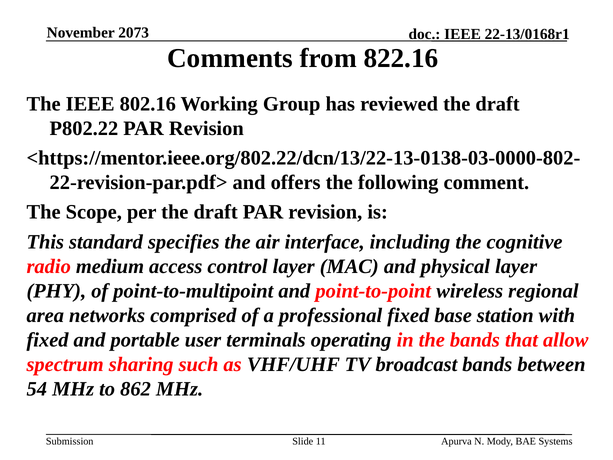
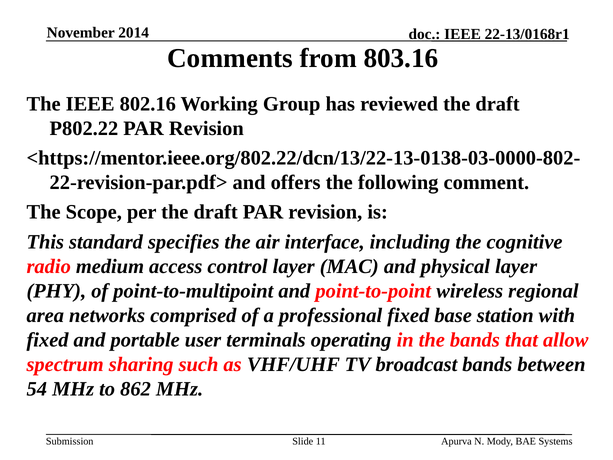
2073: 2073 -> 2014 (134, 32)
822.16: 822.16 -> 803.16 (401, 58)
